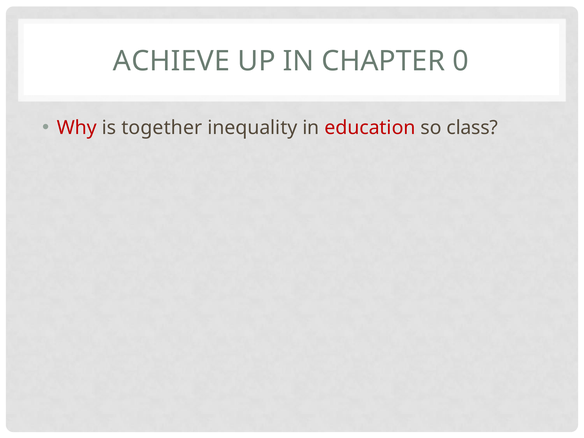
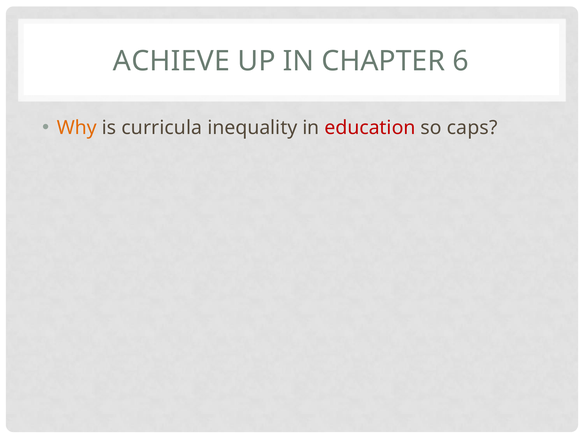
0: 0 -> 6 (461, 61)
Why colour: red -> orange (77, 128)
together: together -> curricula (162, 128)
class: class -> caps (472, 128)
